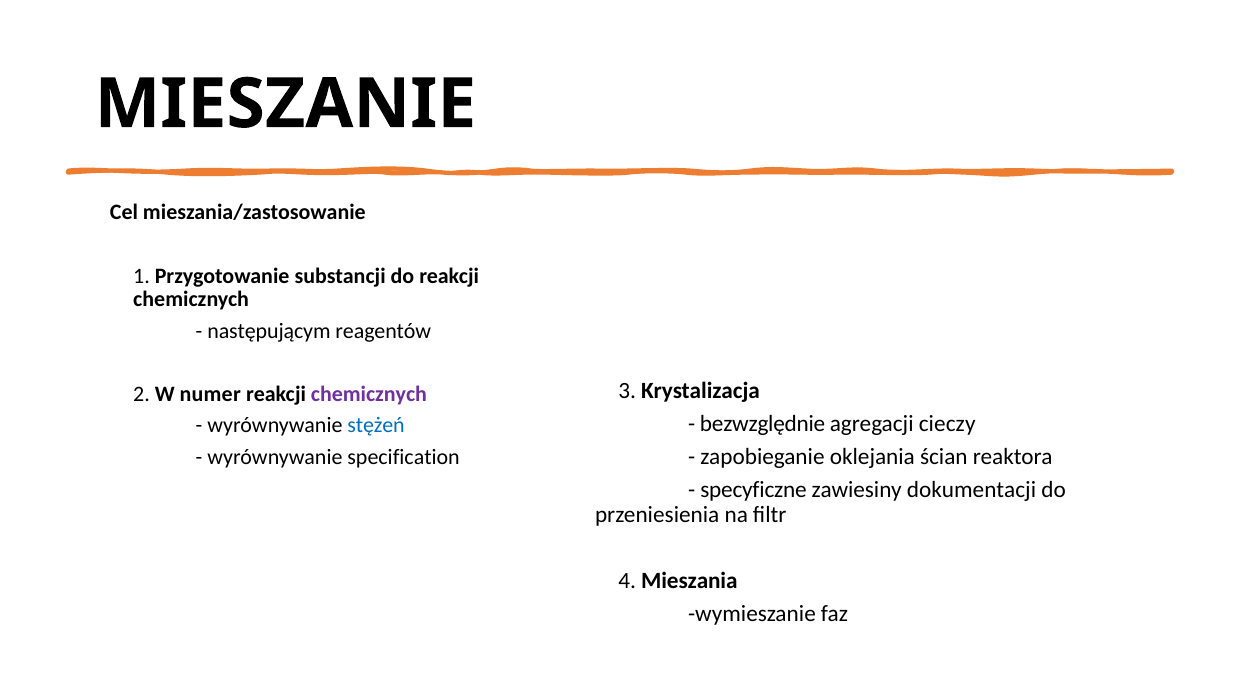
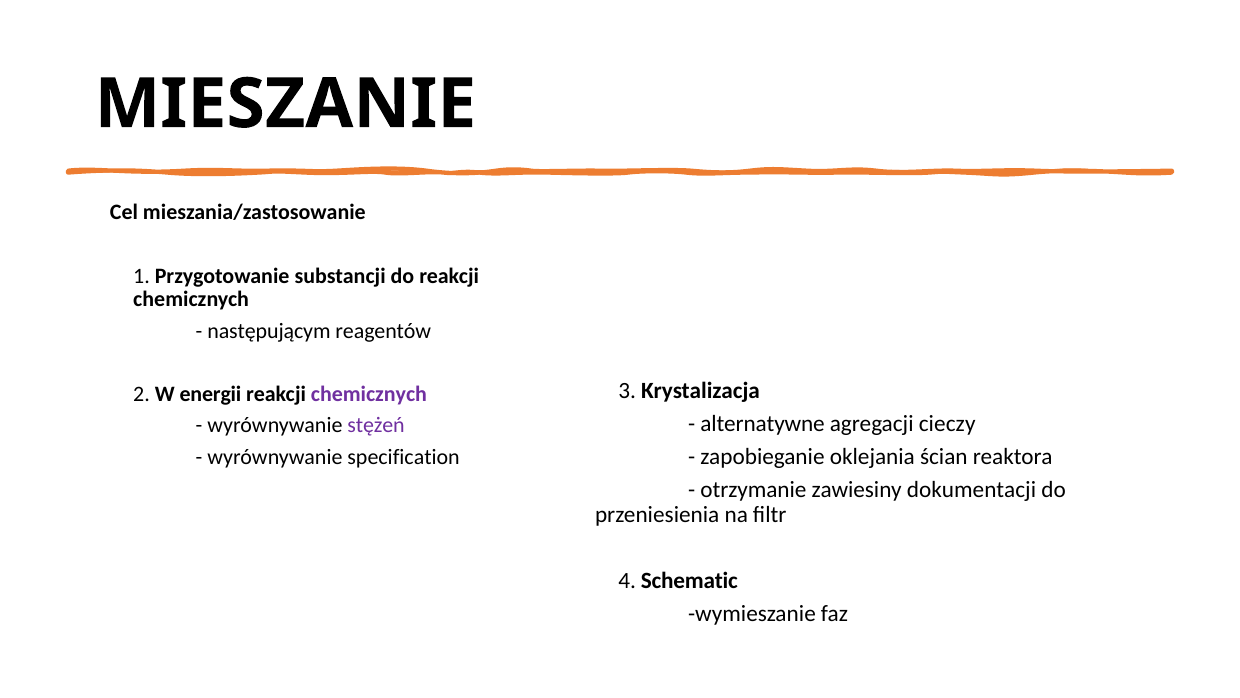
numer: numer -> energii (210, 394)
bezwzględnie: bezwzględnie -> alternatywne (763, 424)
stężeń colour: blue -> purple (376, 425)
specyficzne: specyficzne -> otrzymanie (753, 489)
Mieszania: Mieszania -> Schematic (689, 580)
